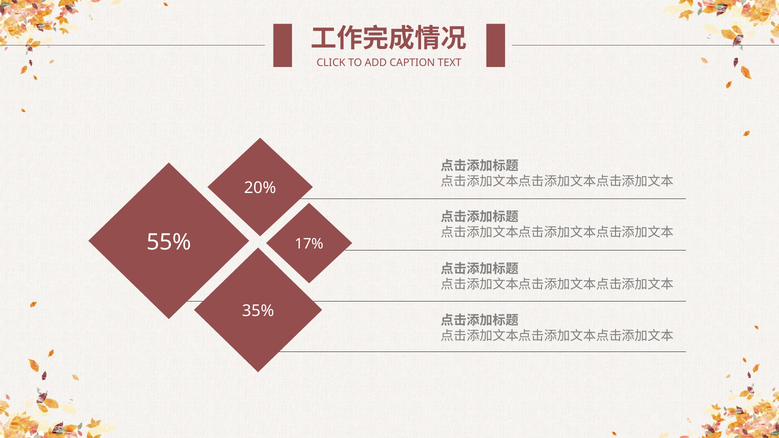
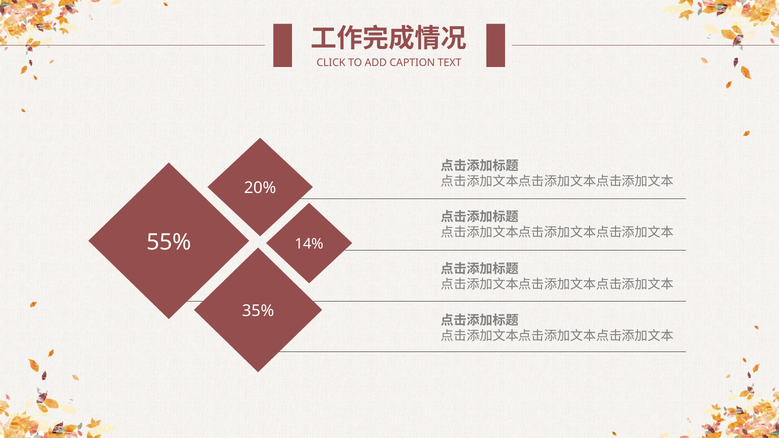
17%: 17% -> 14% (309, 244)
